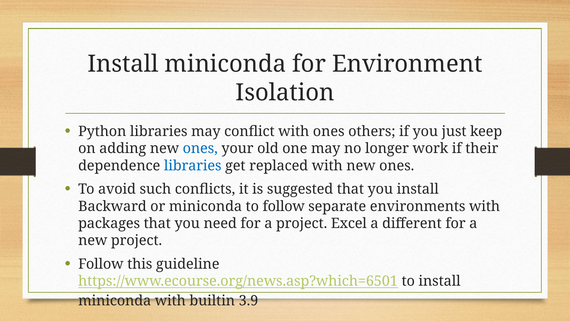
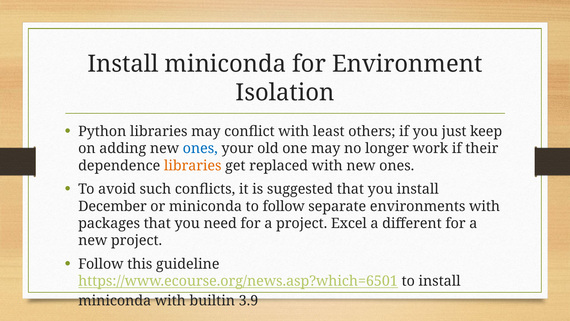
with ones: ones -> least (329, 131)
libraries colour: blue -> orange (193, 165)
Backward: Backward -> December (112, 206)
